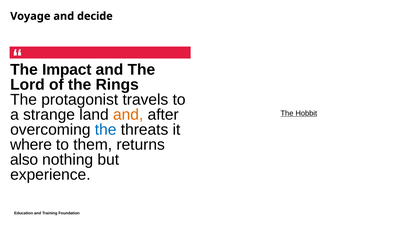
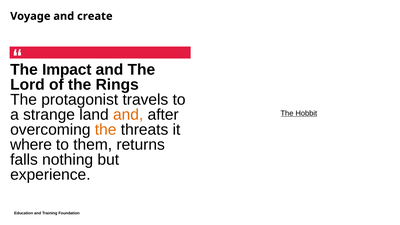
decide: decide -> create (95, 16)
the colour: blue -> orange (106, 130)
also: also -> falls (24, 160)
